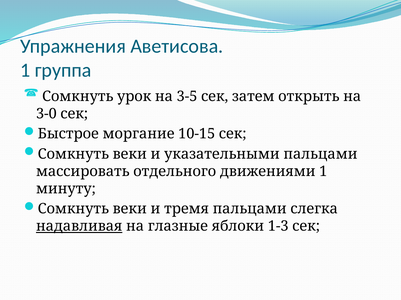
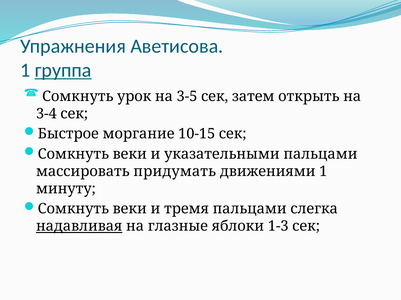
группа underline: none -> present (63, 70)
3-0: 3-0 -> 3-4 (46, 114)
отдельного: отдельного -> придумать (175, 172)
